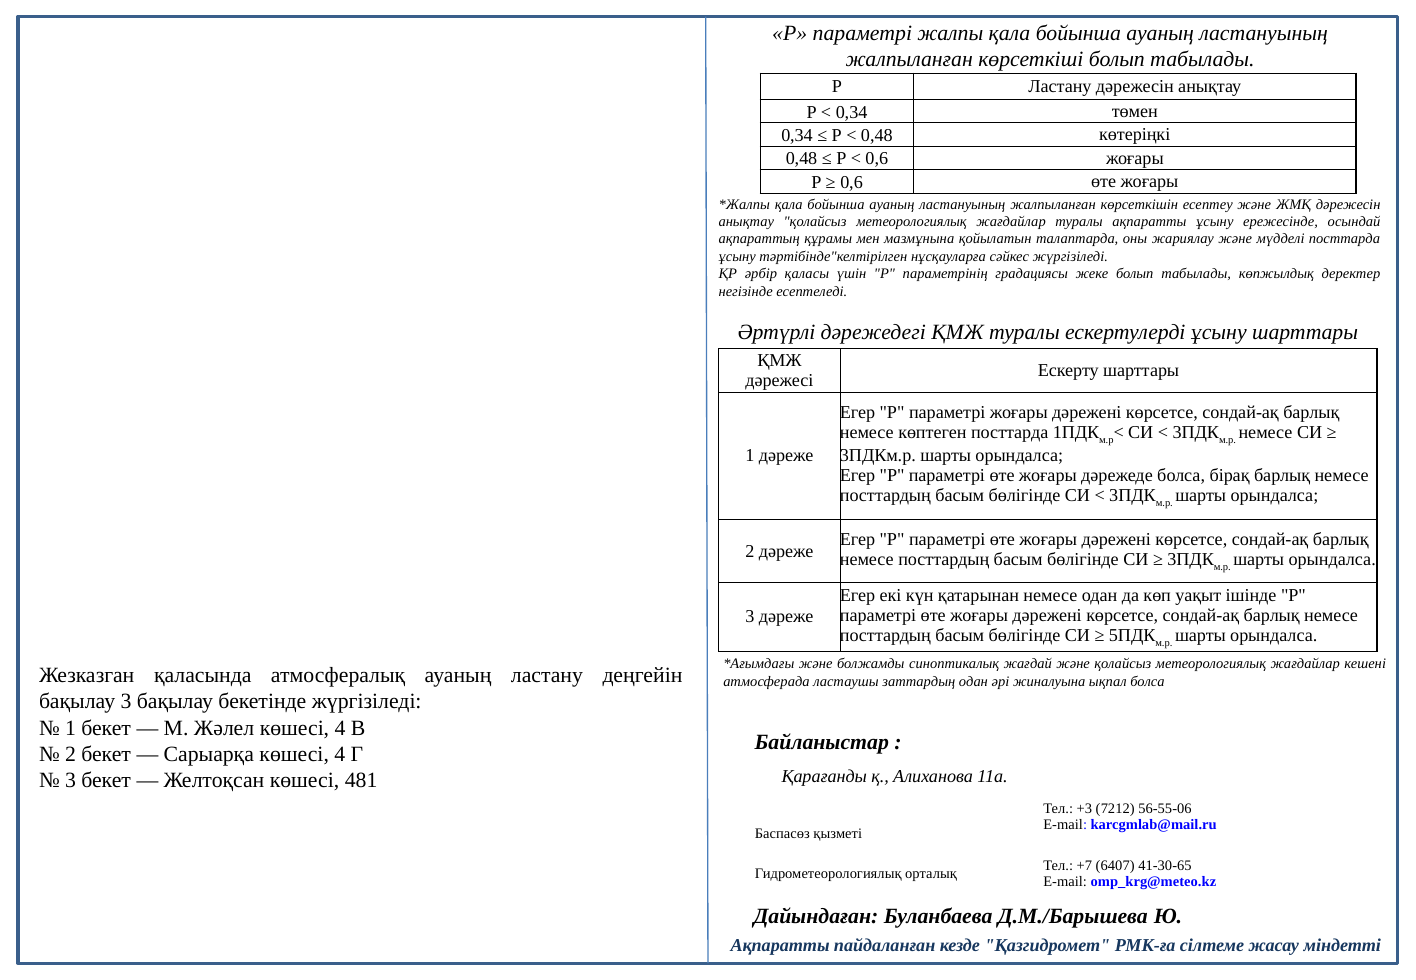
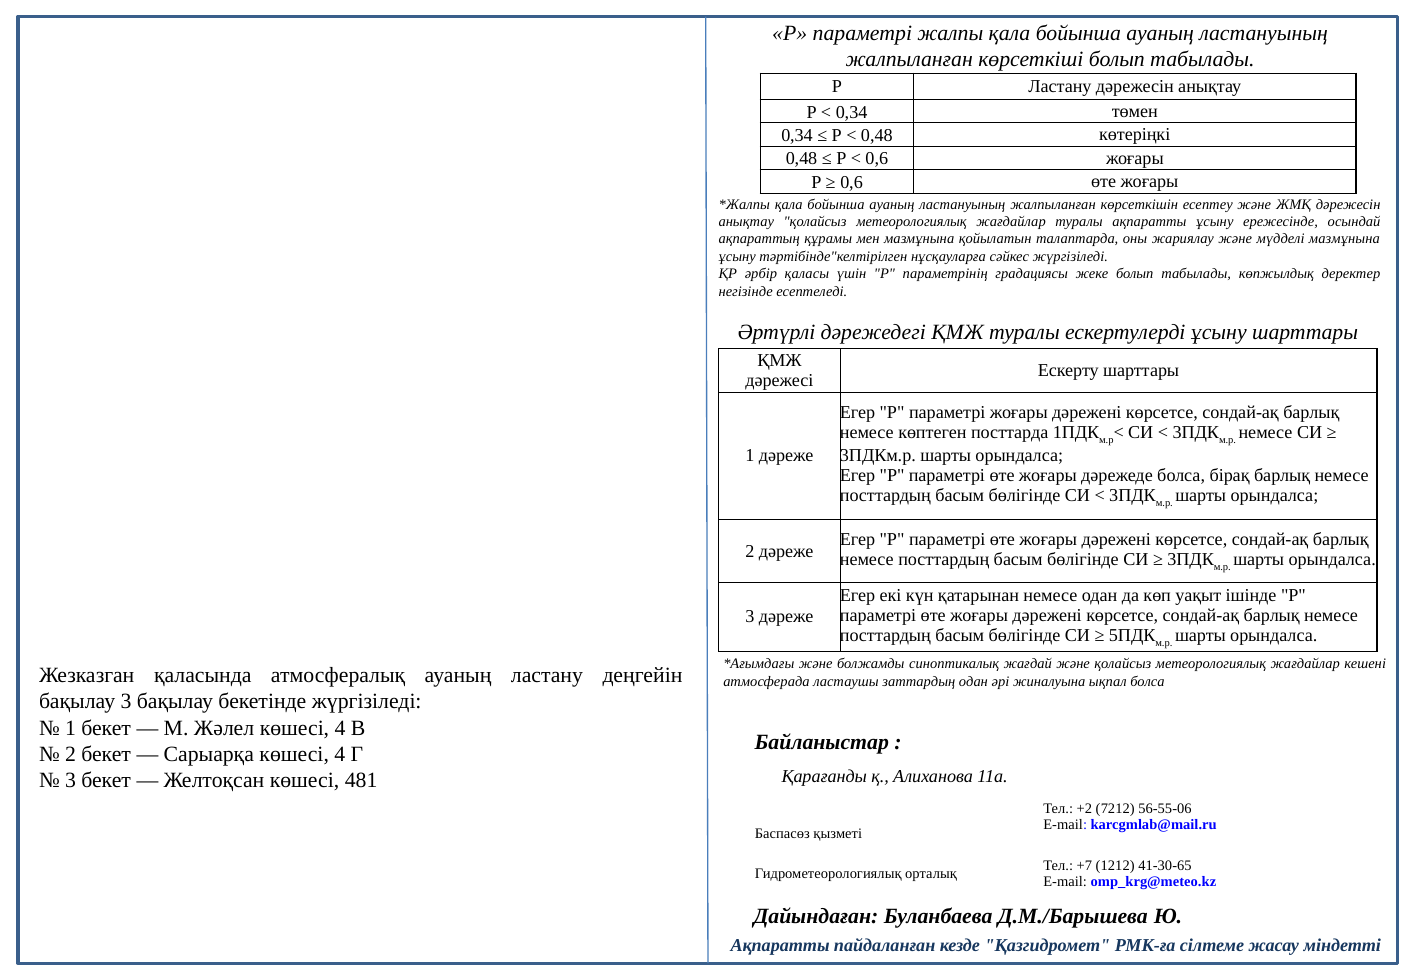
мүдделі посттарда: посттарда -> мазмұнына (1344, 239)
+3: +3 -> +2 (1084, 809)
6407: 6407 -> 1212 (1115, 866)
